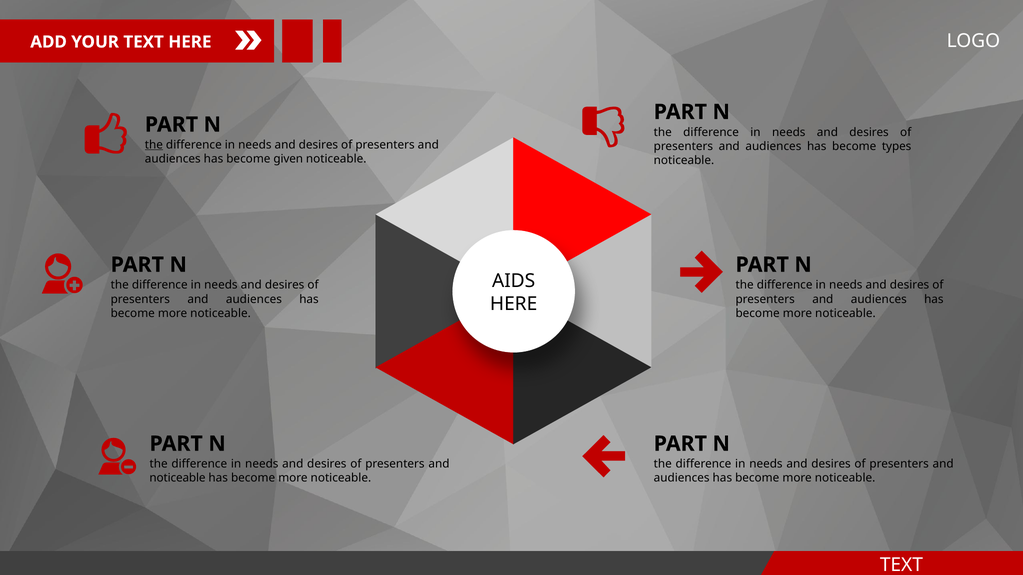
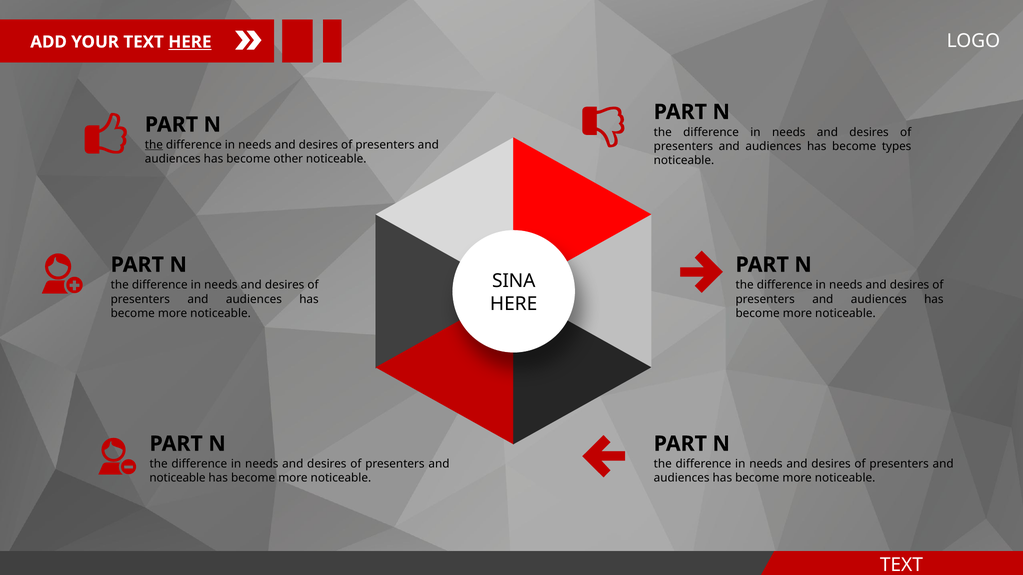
HERE underline: none -> present (190, 42)
given: given -> other (288, 159)
AIDS: AIDS -> SINA (514, 281)
